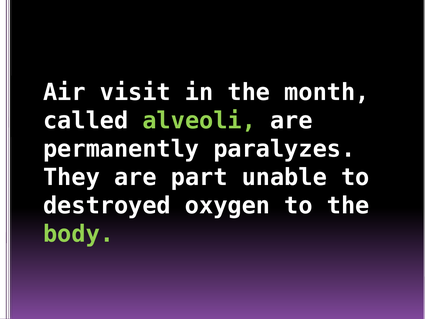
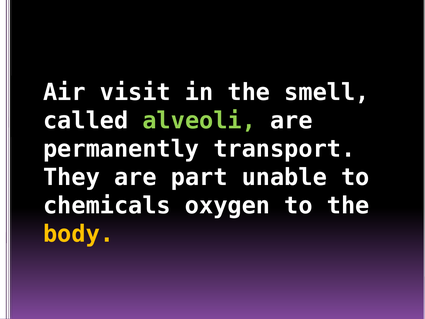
month: month -> smell (327, 92)
paralyzes: paralyzes -> transport (284, 149)
destroyed: destroyed -> chemicals (107, 206)
body colour: light green -> yellow (79, 234)
